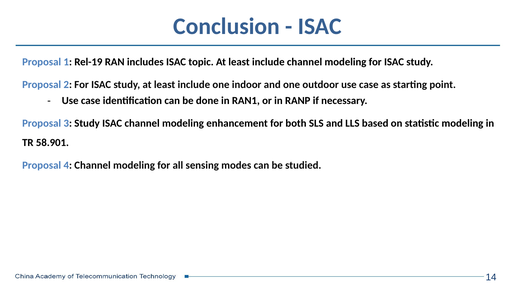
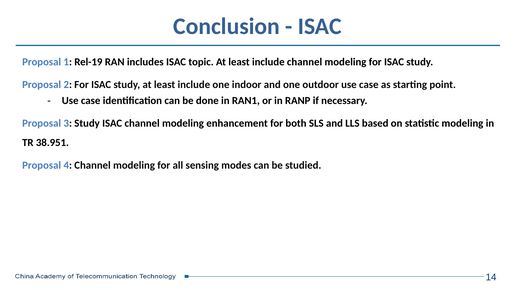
58.901: 58.901 -> 38.951 (52, 142)
